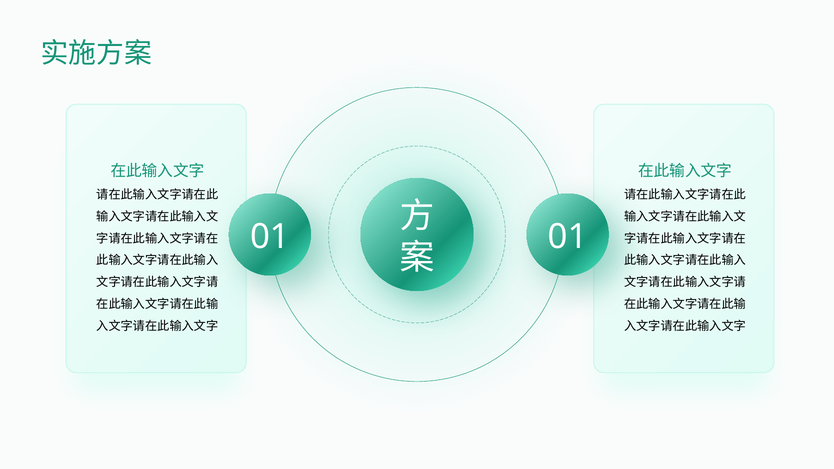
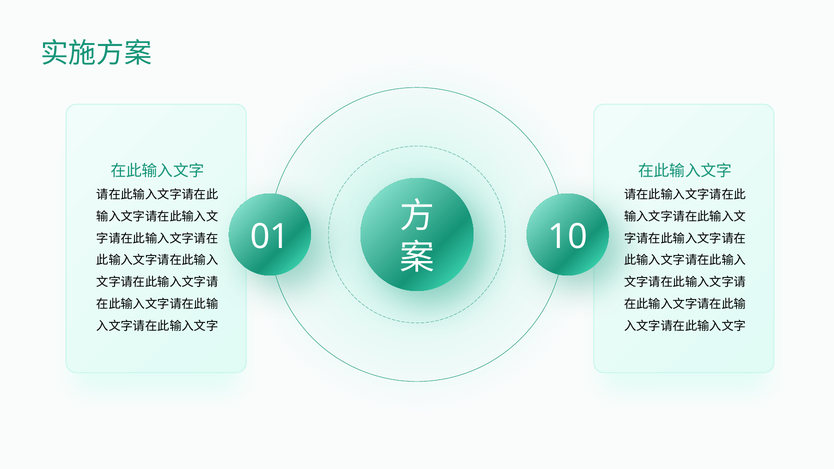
01 01: 01 -> 10 (568, 237)
